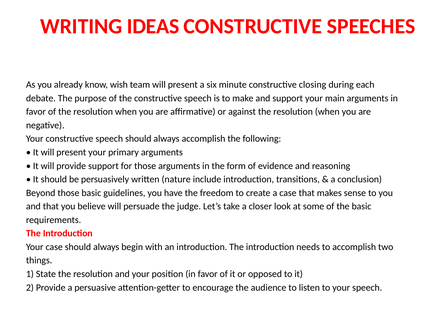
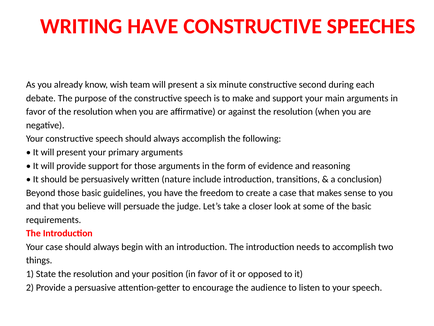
WRITING IDEAS: IDEAS -> HAVE (153, 26)
closing: closing -> second (313, 85)
